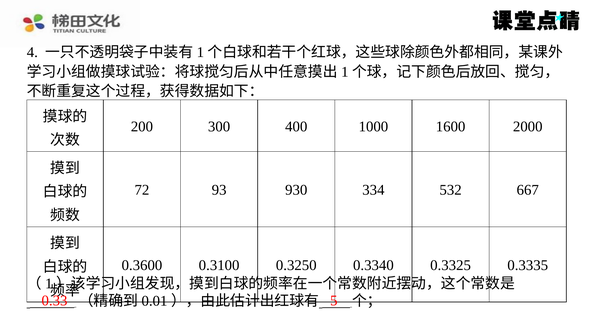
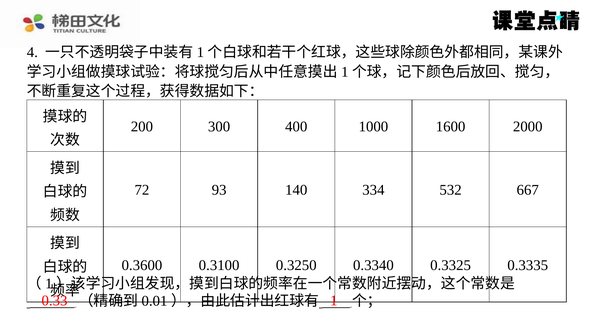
930: 930 -> 140 (296, 190)
5: 5 -> 1 (334, 301)
